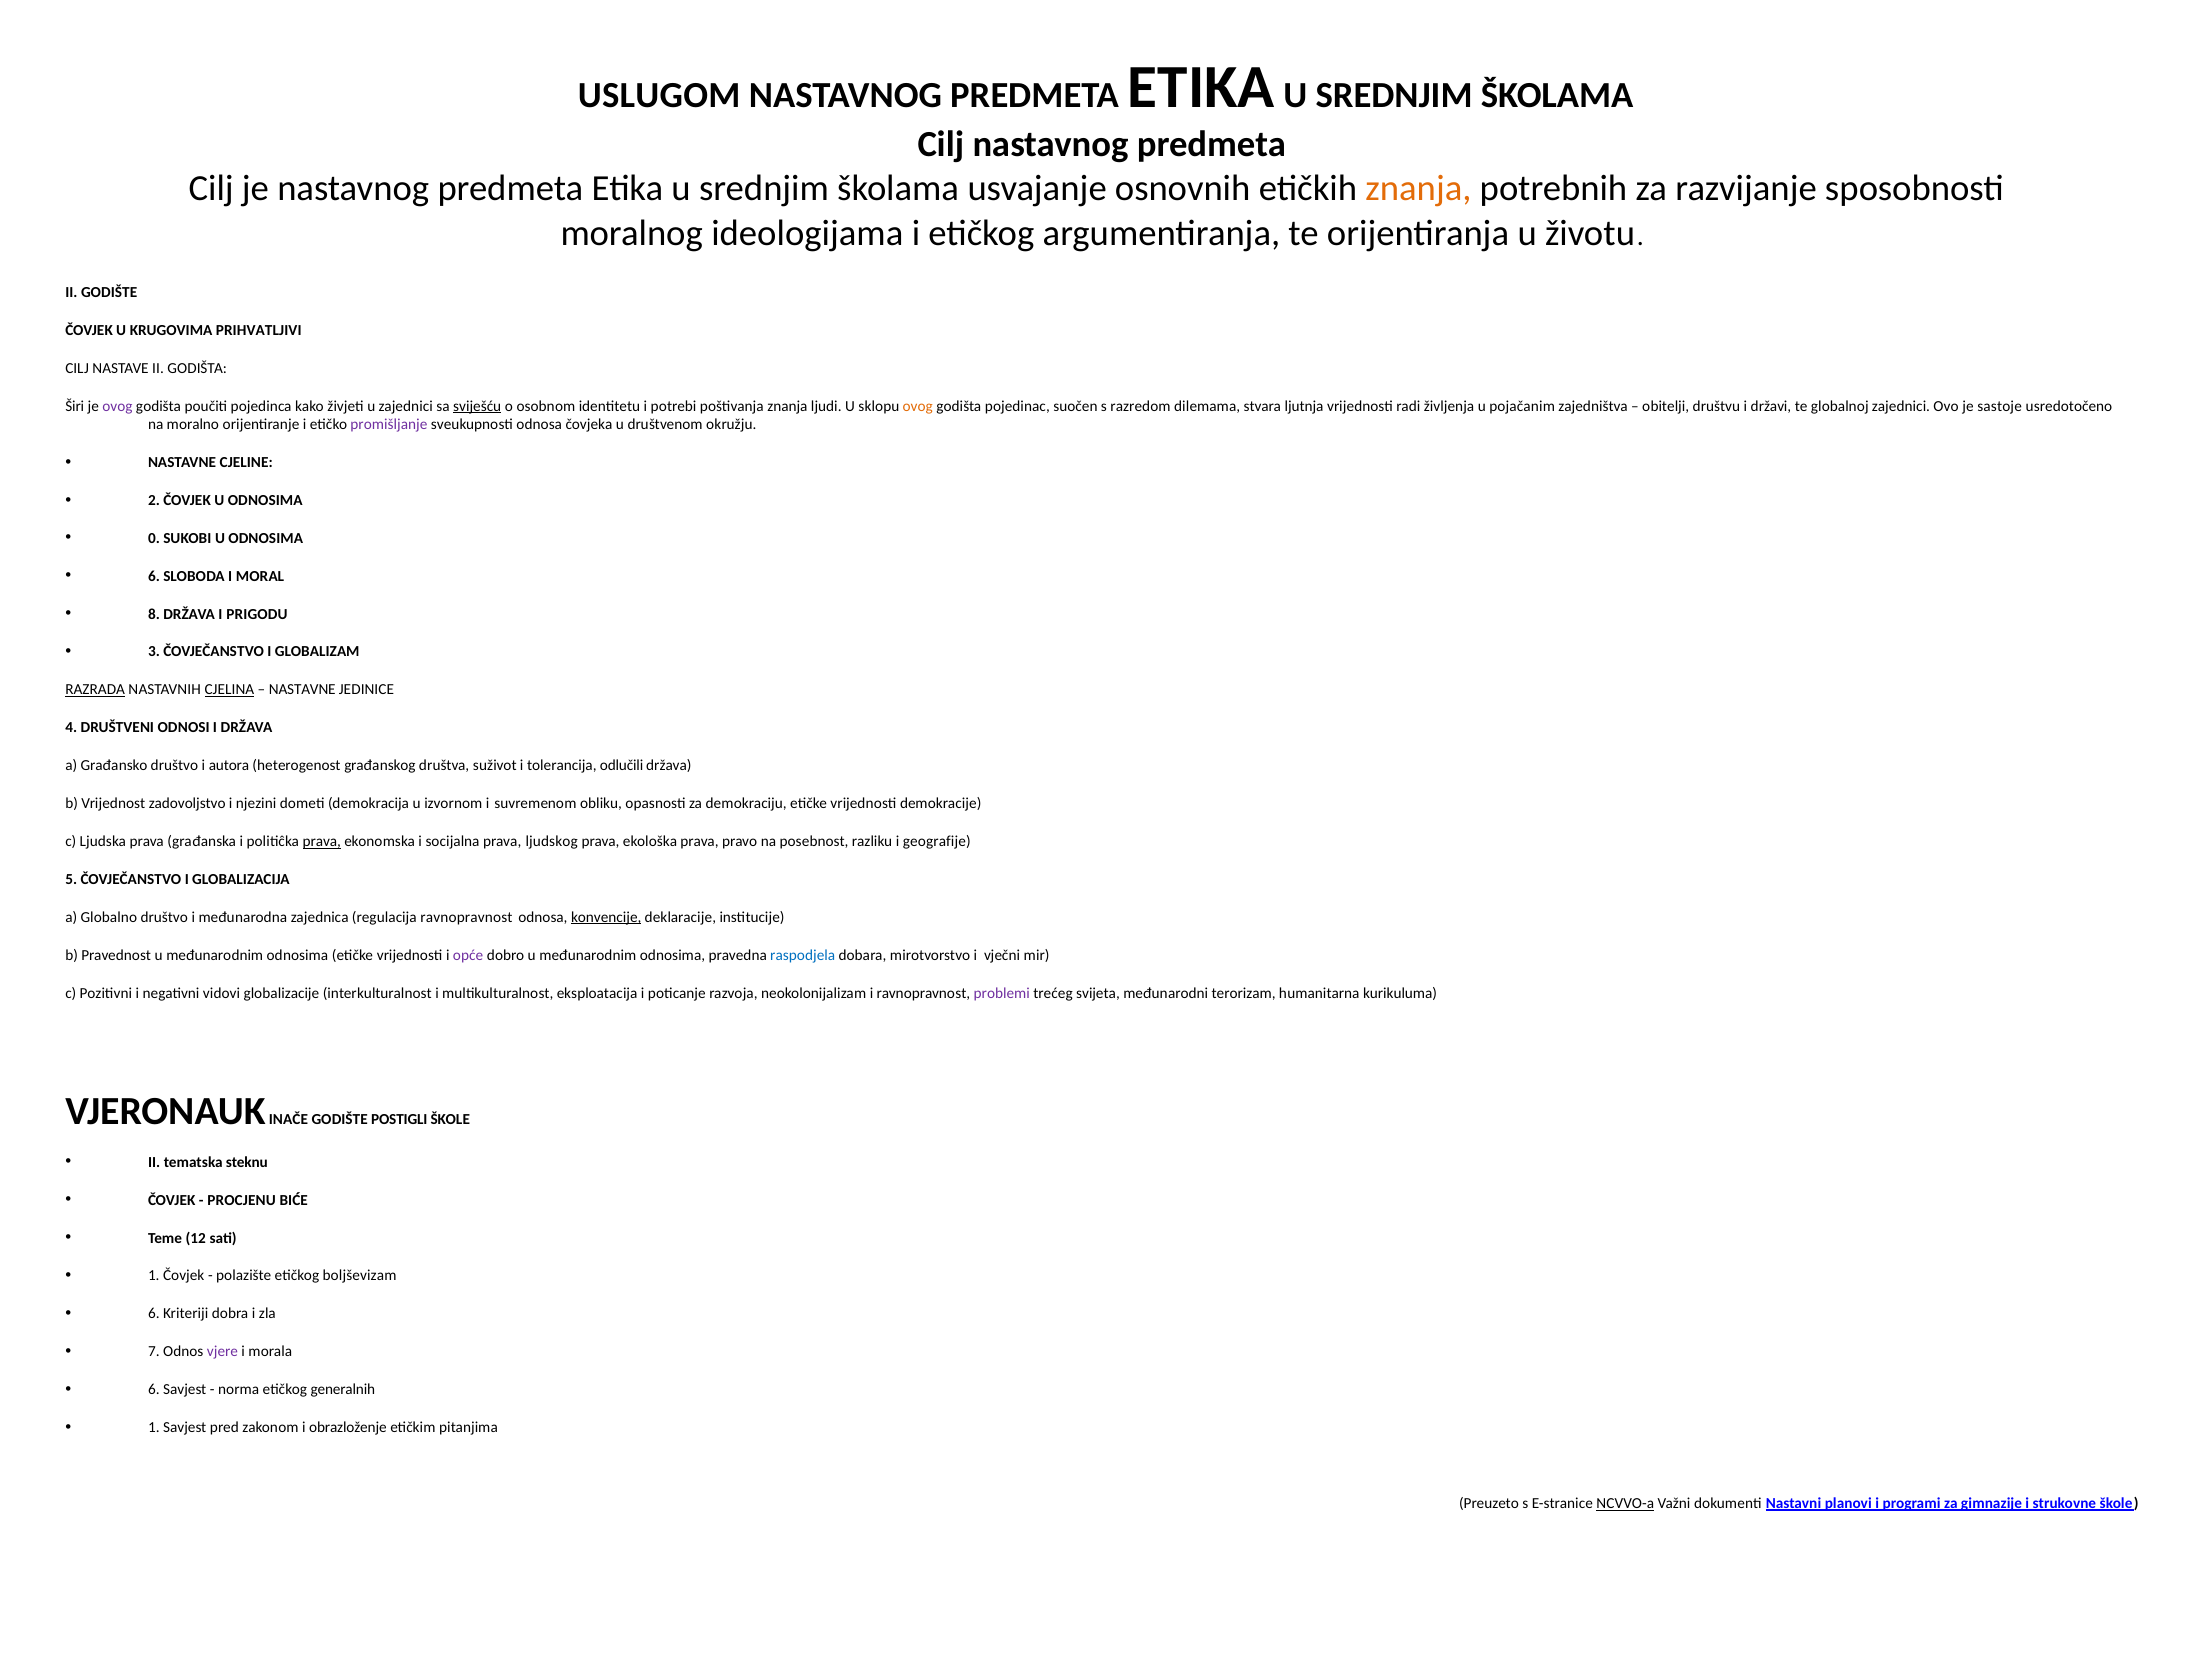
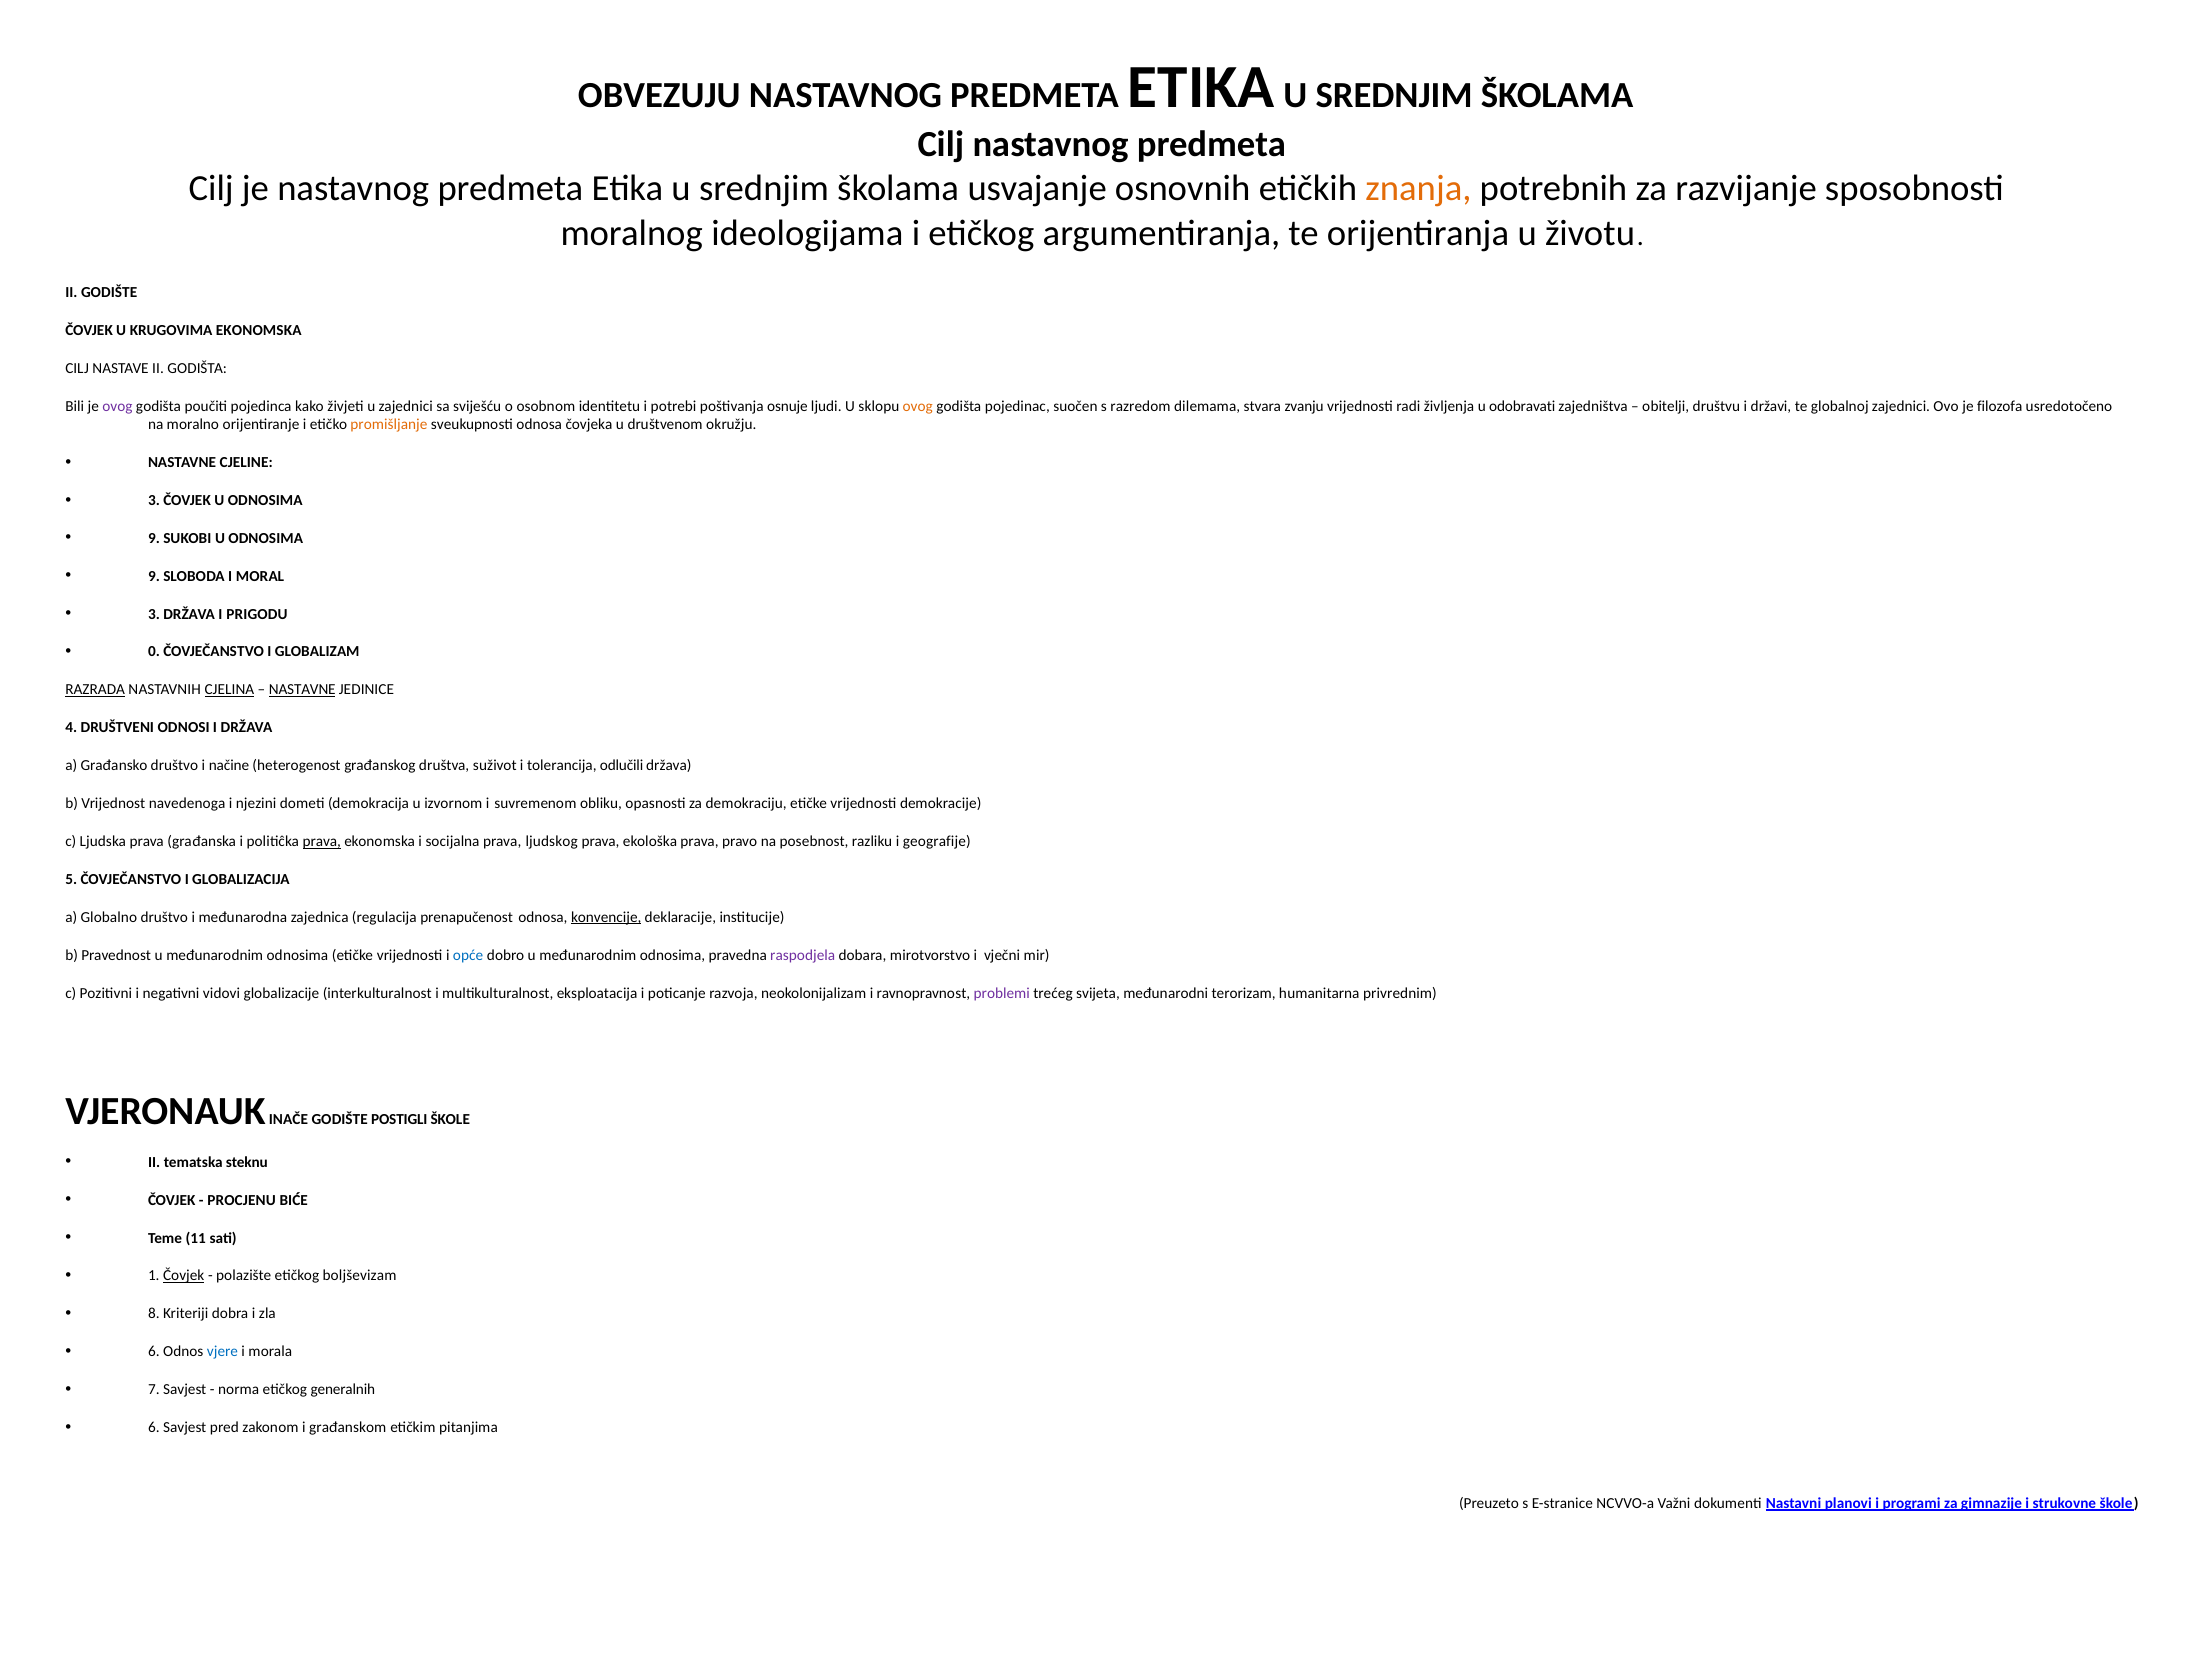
USLUGOM: USLUGOM -> OBVEZUJU (659, 96)
KRUGOVIMA PRIHVATLJIVI: PRIHVATLJIVI -> EKONOMSKA (259, 330)
Širi: Širi -> Bili (75, 406)
sviješću underline: present -> none (477, 406)
poštivanja znanja: znanja -> osnuje (788, 406)
ljutnja: ljutnja -> zvanju (1304, 406)
pojačanim: pojačanim -> odobravati (1522, 406)
sastoje: sastoje -> filozofa (2000, 406)
promišljanje colour: purple -> orange (389, 424)
2: 2 -> 3 (154, 500)
0: 0 -> 9 (154, 538)
6: 6 -> 9 (154, 576)
8: 8 -> 3 (154, 614)
3: 3 -> 0 (154, 652)
NASTAVNE underline: none -> present (302, 690)
autora: autora -> načine (229, 766)
zadovoljstvo: zadovoljstvo -> navedenoga (187, 804)
regulacija ravnopravnost: ravnopravnost -> prenapučenost (467, 917)
opće colour: purple -> blue (468, 955)
raspodjela colour: blue -> purple (803, 955)
kurikuluma: kurikuluma -> privrednim (1400, 993)
12: 12 -> 11 (196, 1238)
Čovjek underline: none -> present (184, 1276)
6: 6 -> 8 (154, 1314)
7: 7 -> 6 (154, 1352)
vjere colour: purple -> blue (223, 1352)
6: 6 -> 7 (154, 1390)
1: 1 -> 6 (154, 1428)
obrazloženje: obrazloženje -> građanskom (348, 1428)
NCVVO-a underline: present -> none (1625, 1503)
